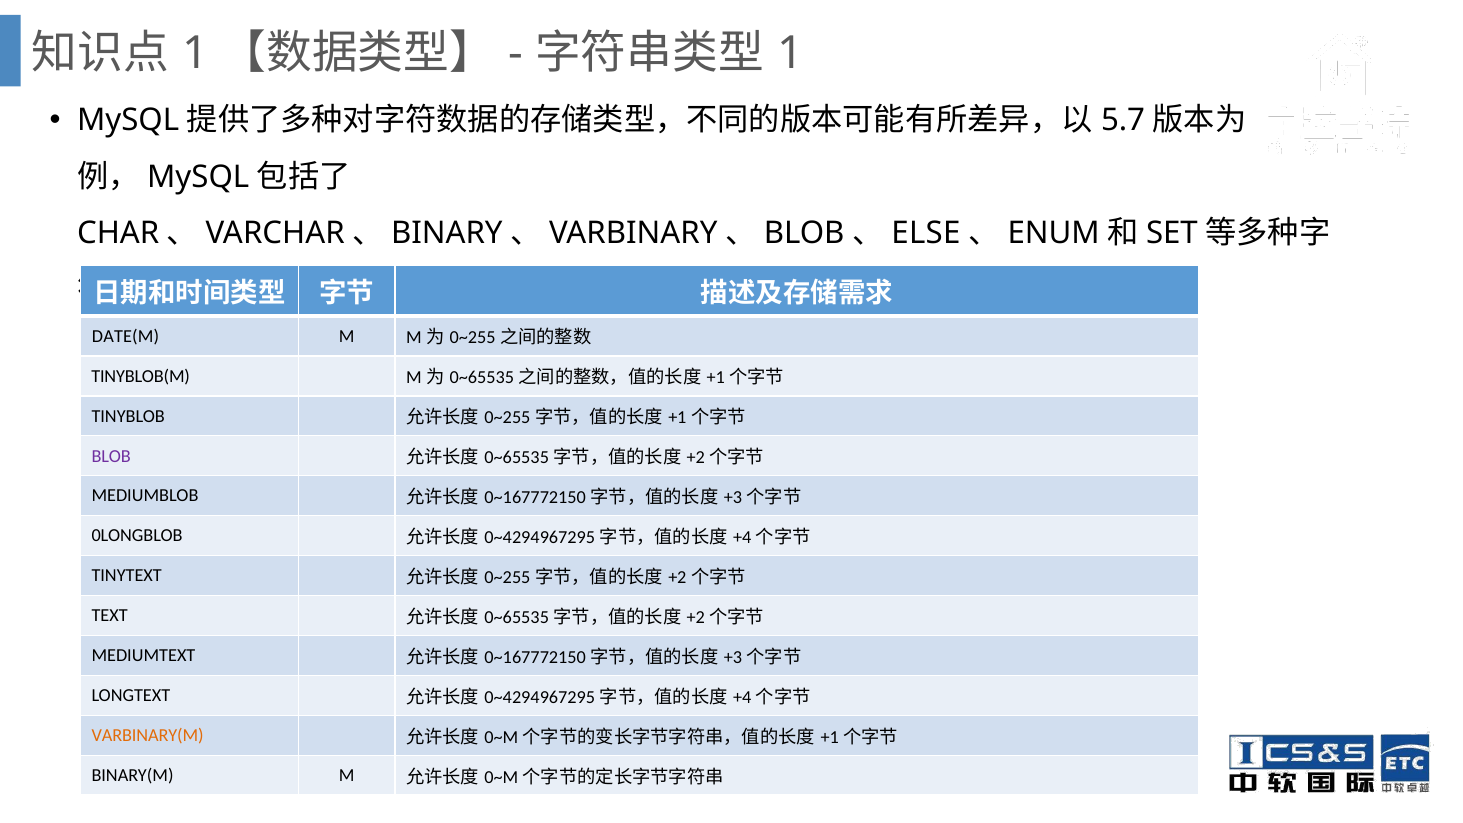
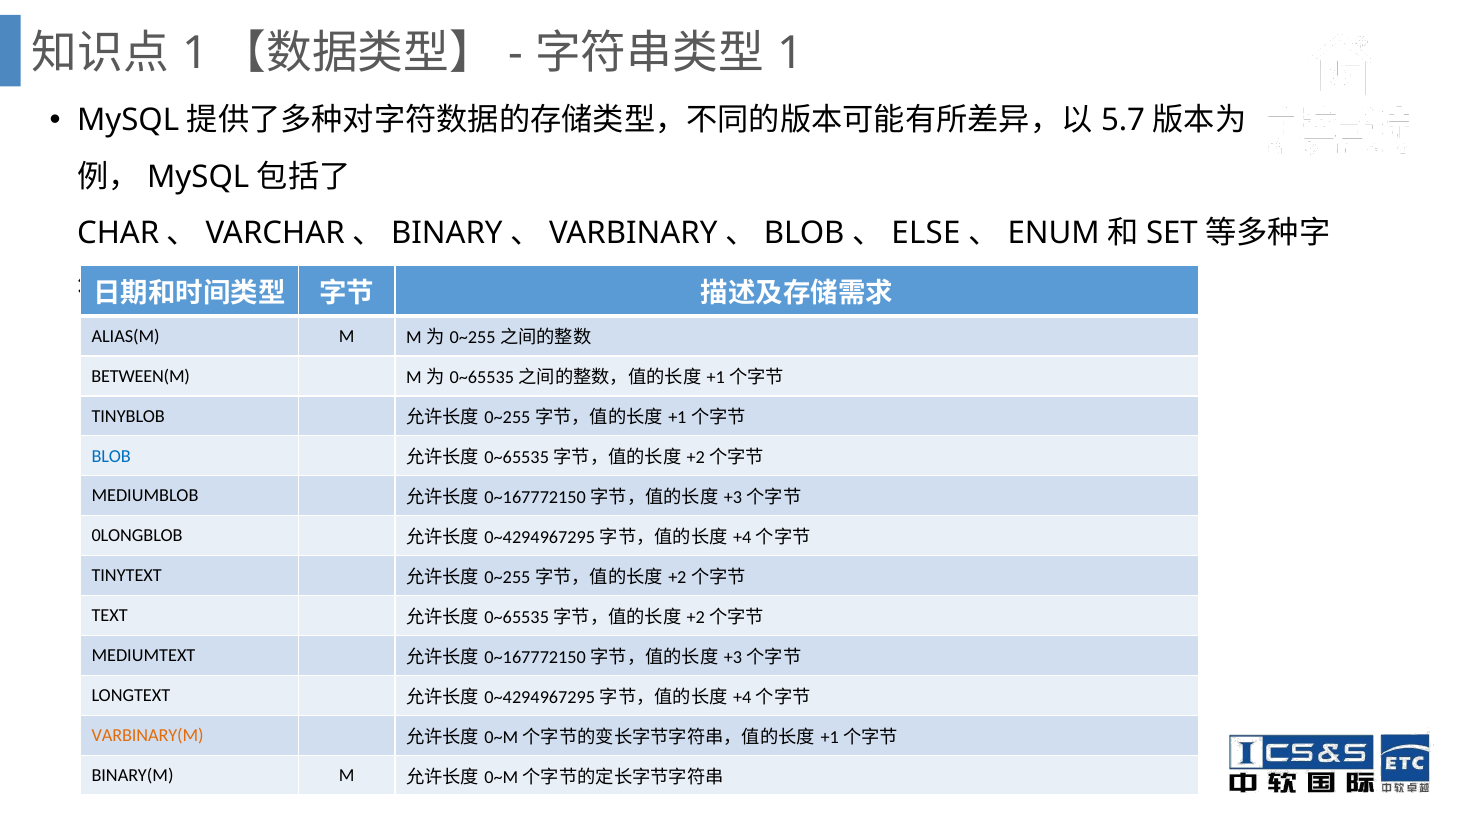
DATE(M: DATE(M -> ALIAS(M (126, 336)
TINYBLOB(M: TINYBLOB(M -> BETWEEN(M (141, 376)
BLOB colour: purple -> blue (111, 456)
